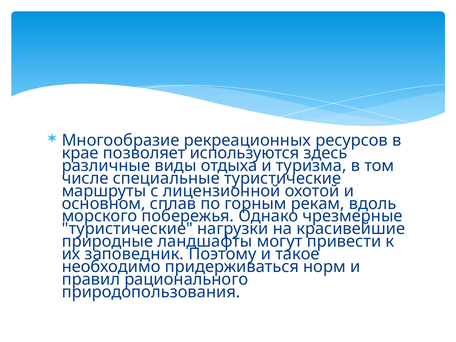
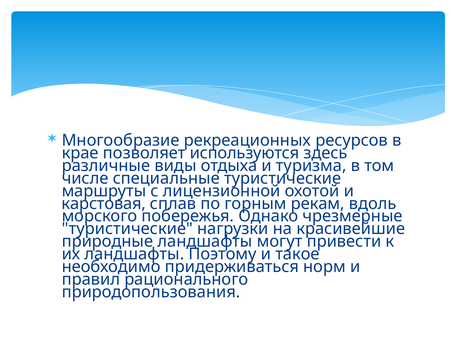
основном: основном -> карстовая (104, 204)
их заповедник: заповедник -> ландшафты (134, 254)
